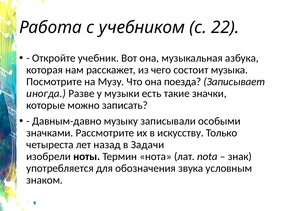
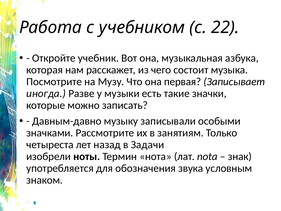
поезда: поезда -> первая (183, 82)
искусству: искусству -> занятиям (180, 133)
